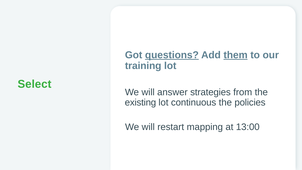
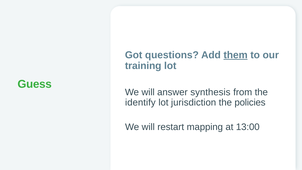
questions underline: present -> none (172, 55)
Select: Select -> Guess (35, 84)
strategies: strategies -> synthesis (210, 92)
existing: existing -> identify (140, 102)
continuous: continuous -> jurisdiction (194, 102)
